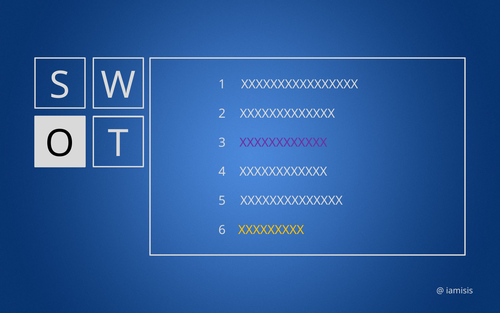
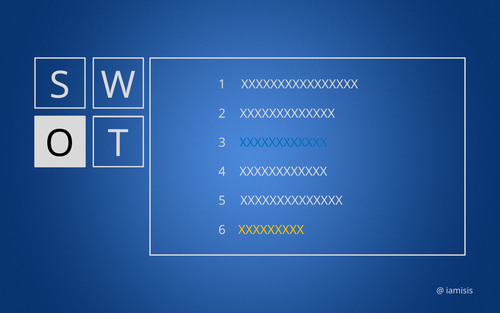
XXXXXXXXXXXX colour: purple -> blue (283, 142)
